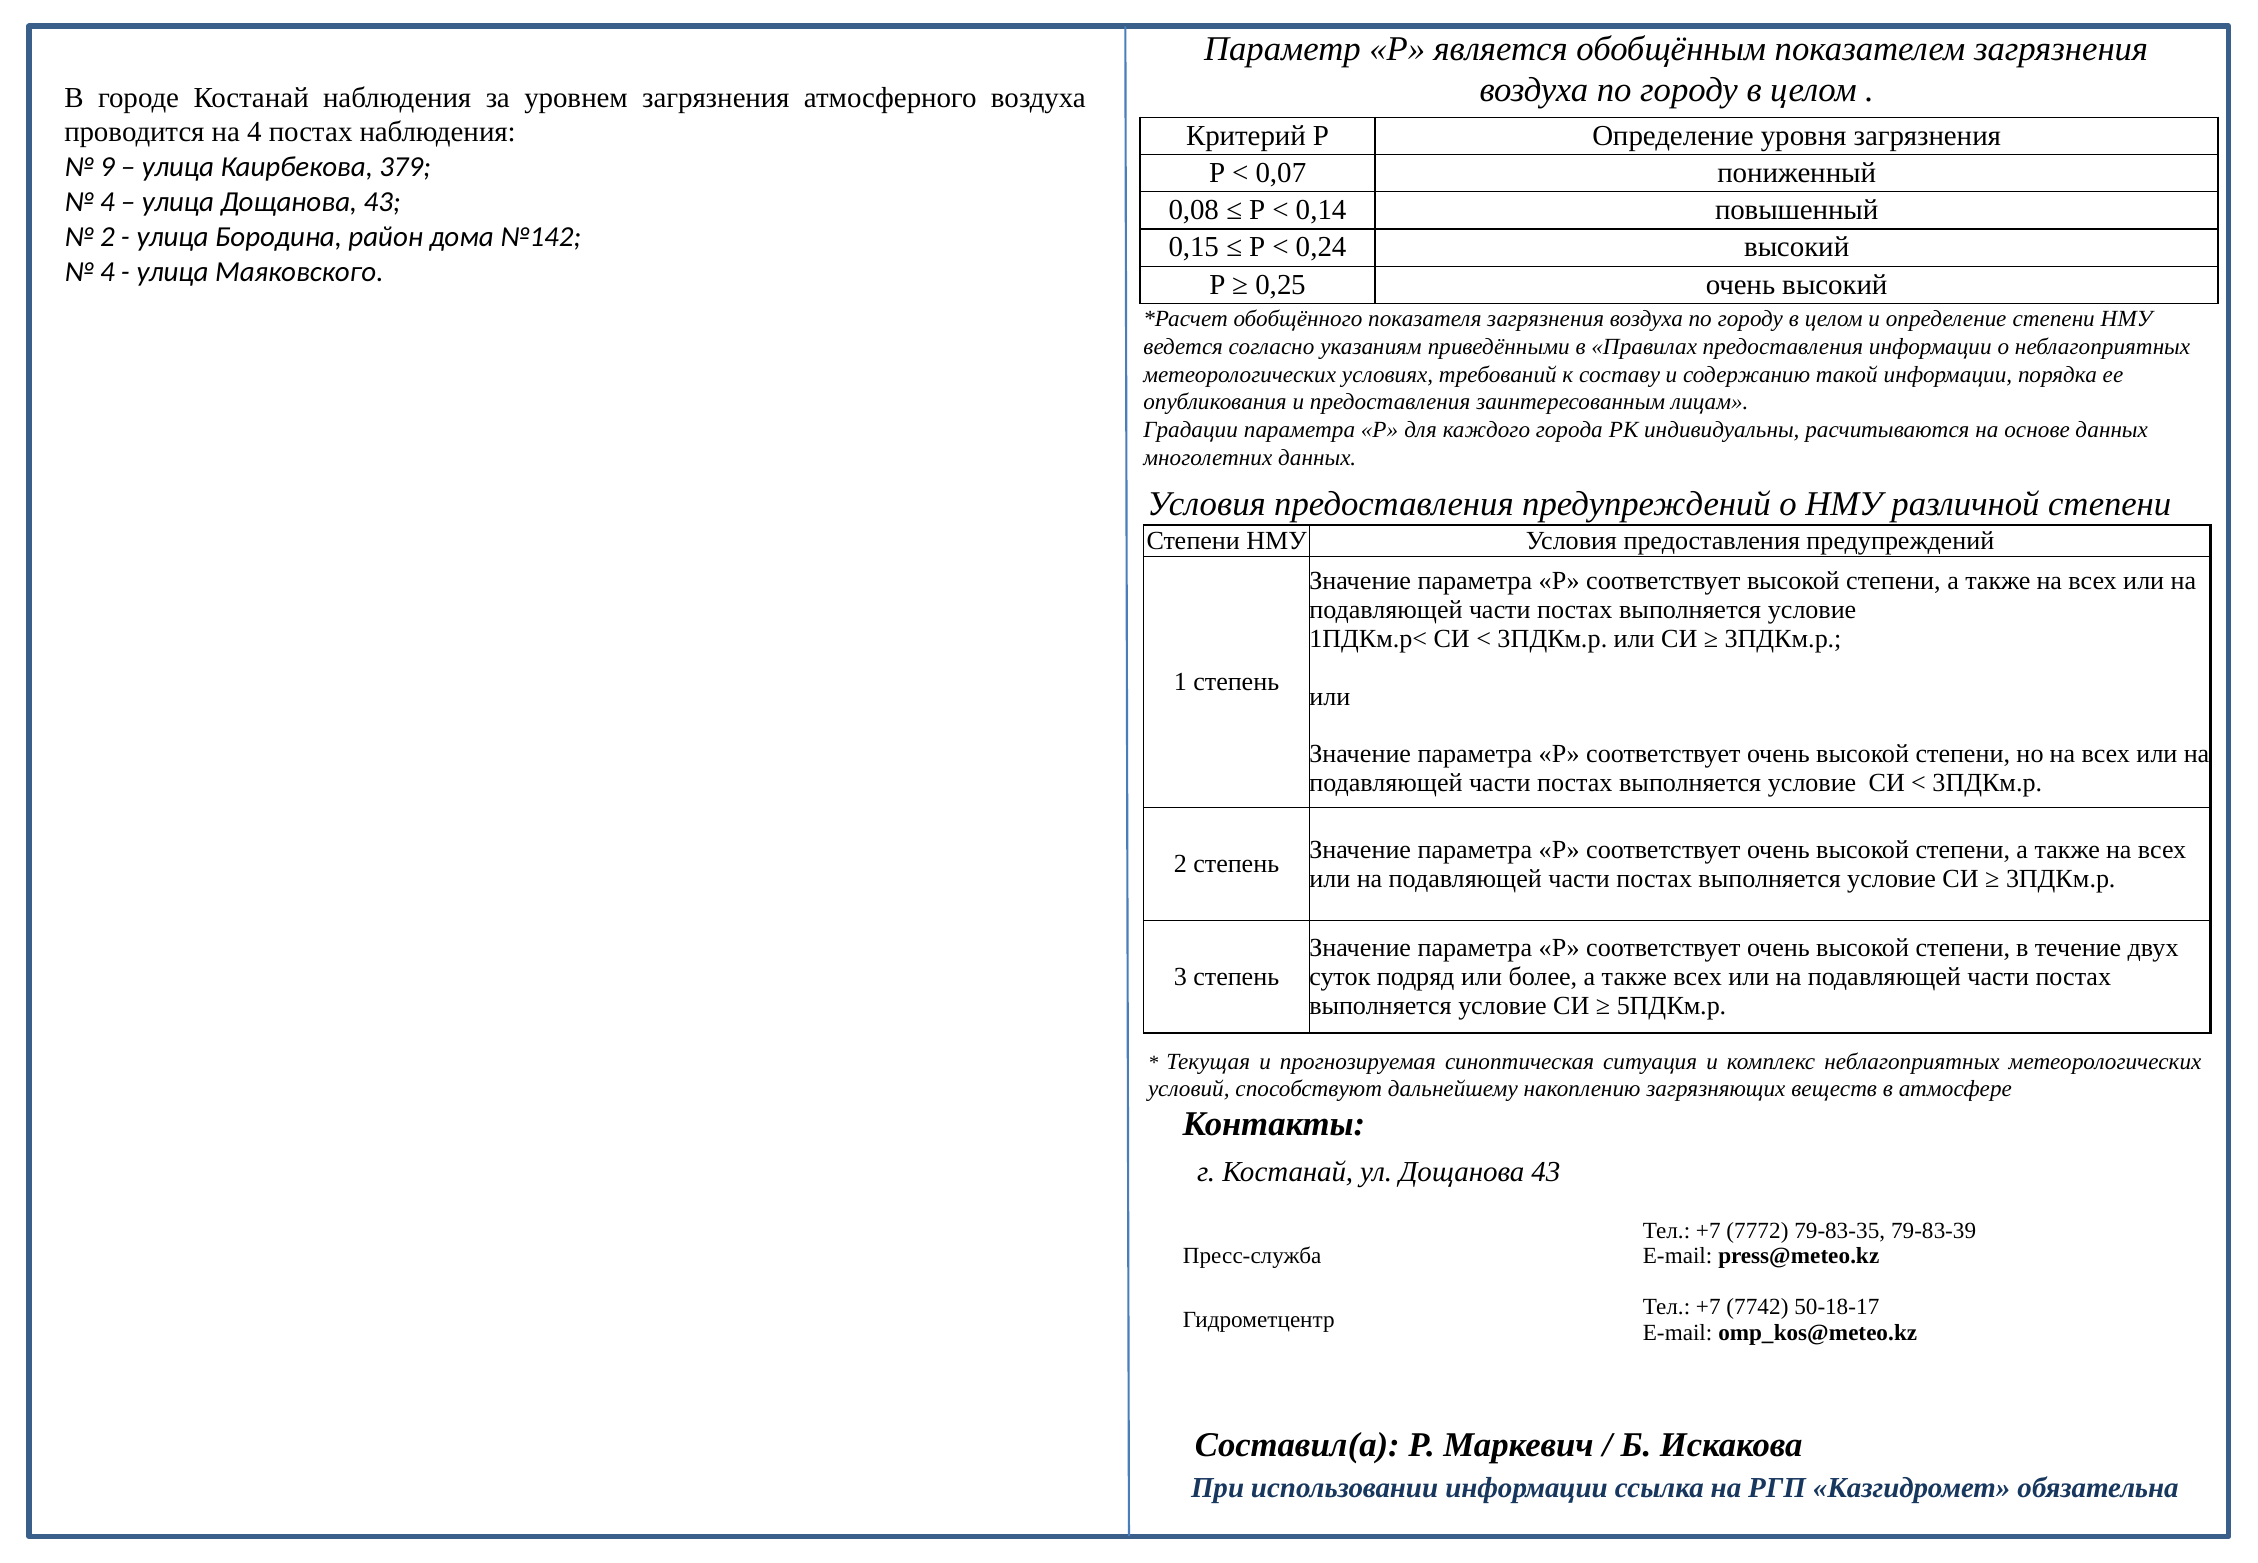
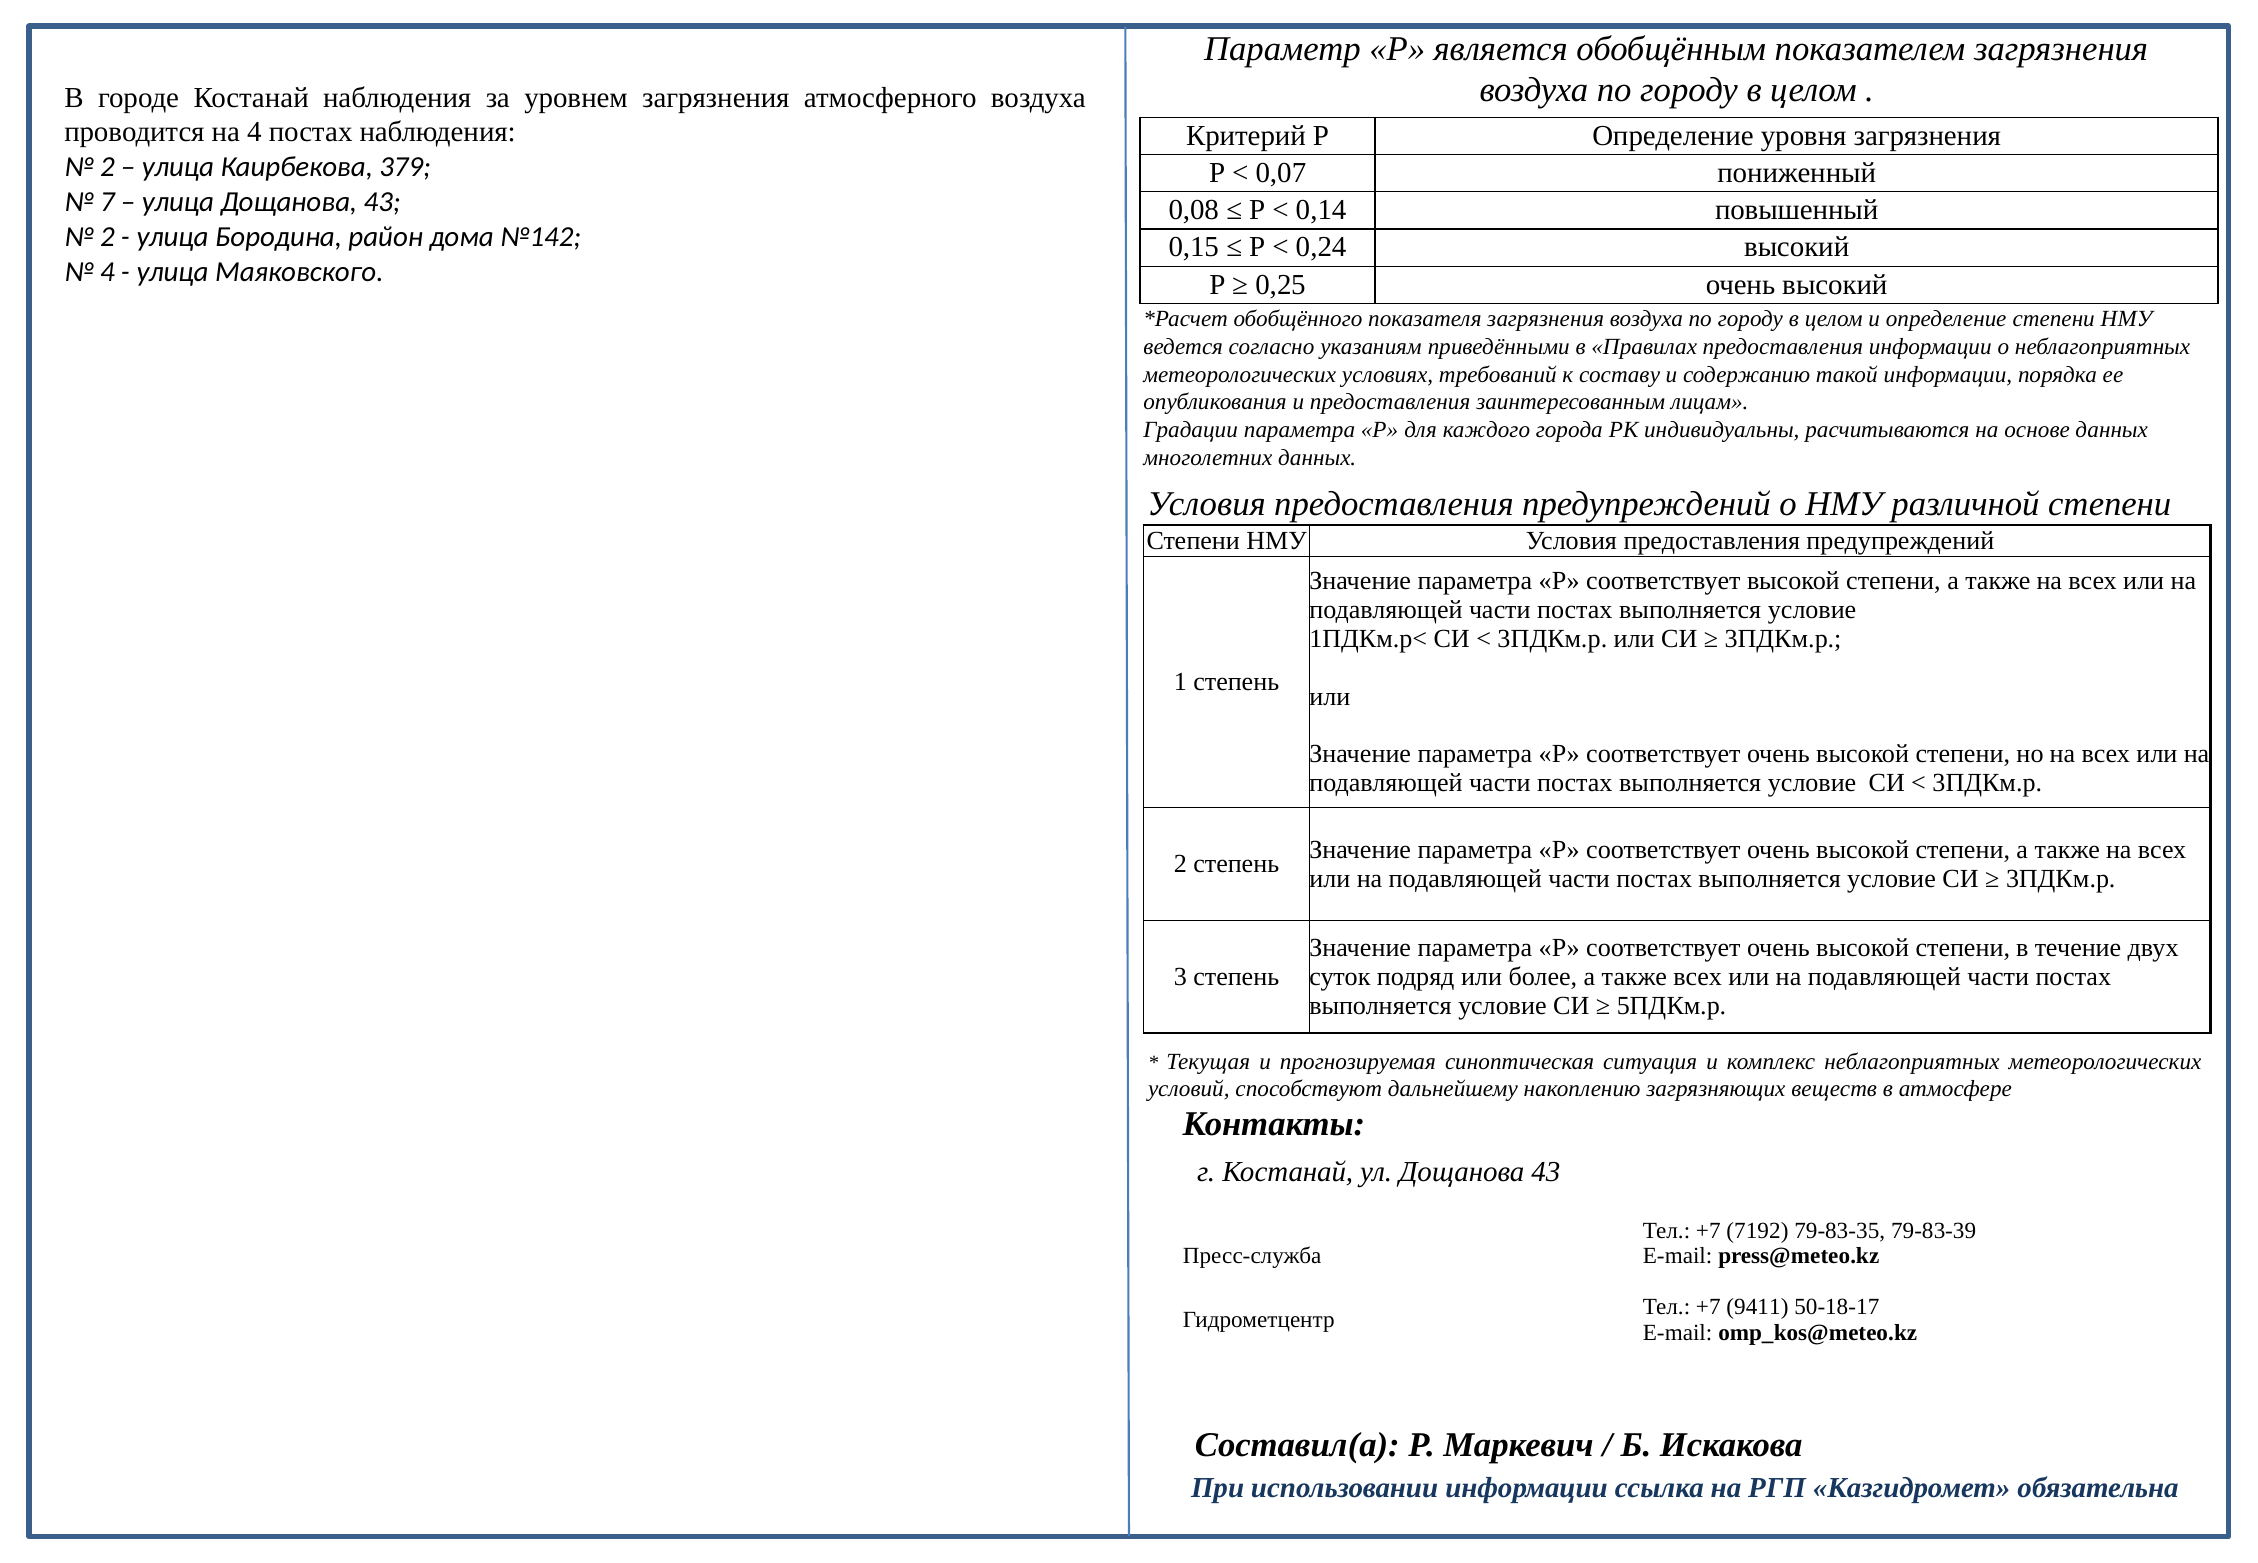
9: 9 -> 2 (107, 167)
4: 4 -> 7 (107, 202)
7772: 7772 -> 7192 (1757, 1231)
7742: 7742 -> 9411 (1757, 1307)
